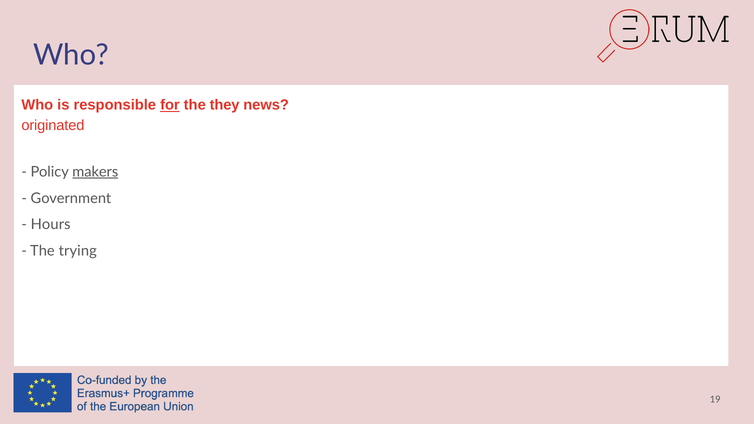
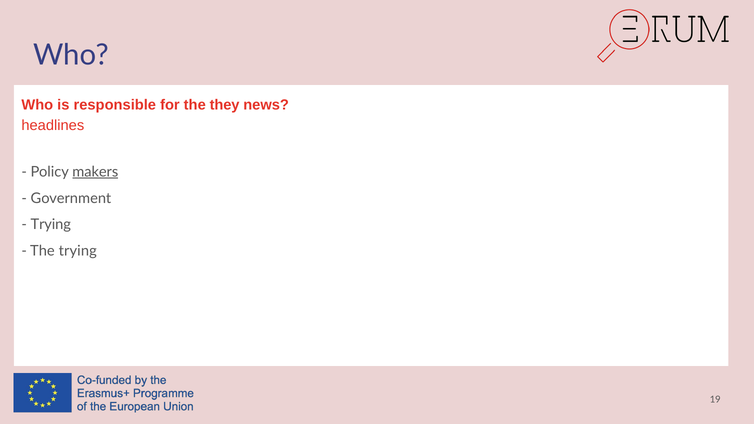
for underline: present -> none (170, 105)
originated: originated -> headlines (53, 125)
Hours: Hours -> Trying (51, 225)
